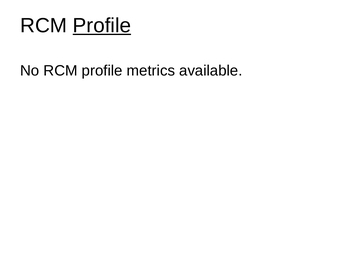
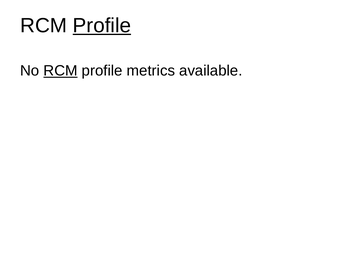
RCM underline: none -> present (61, 71)
